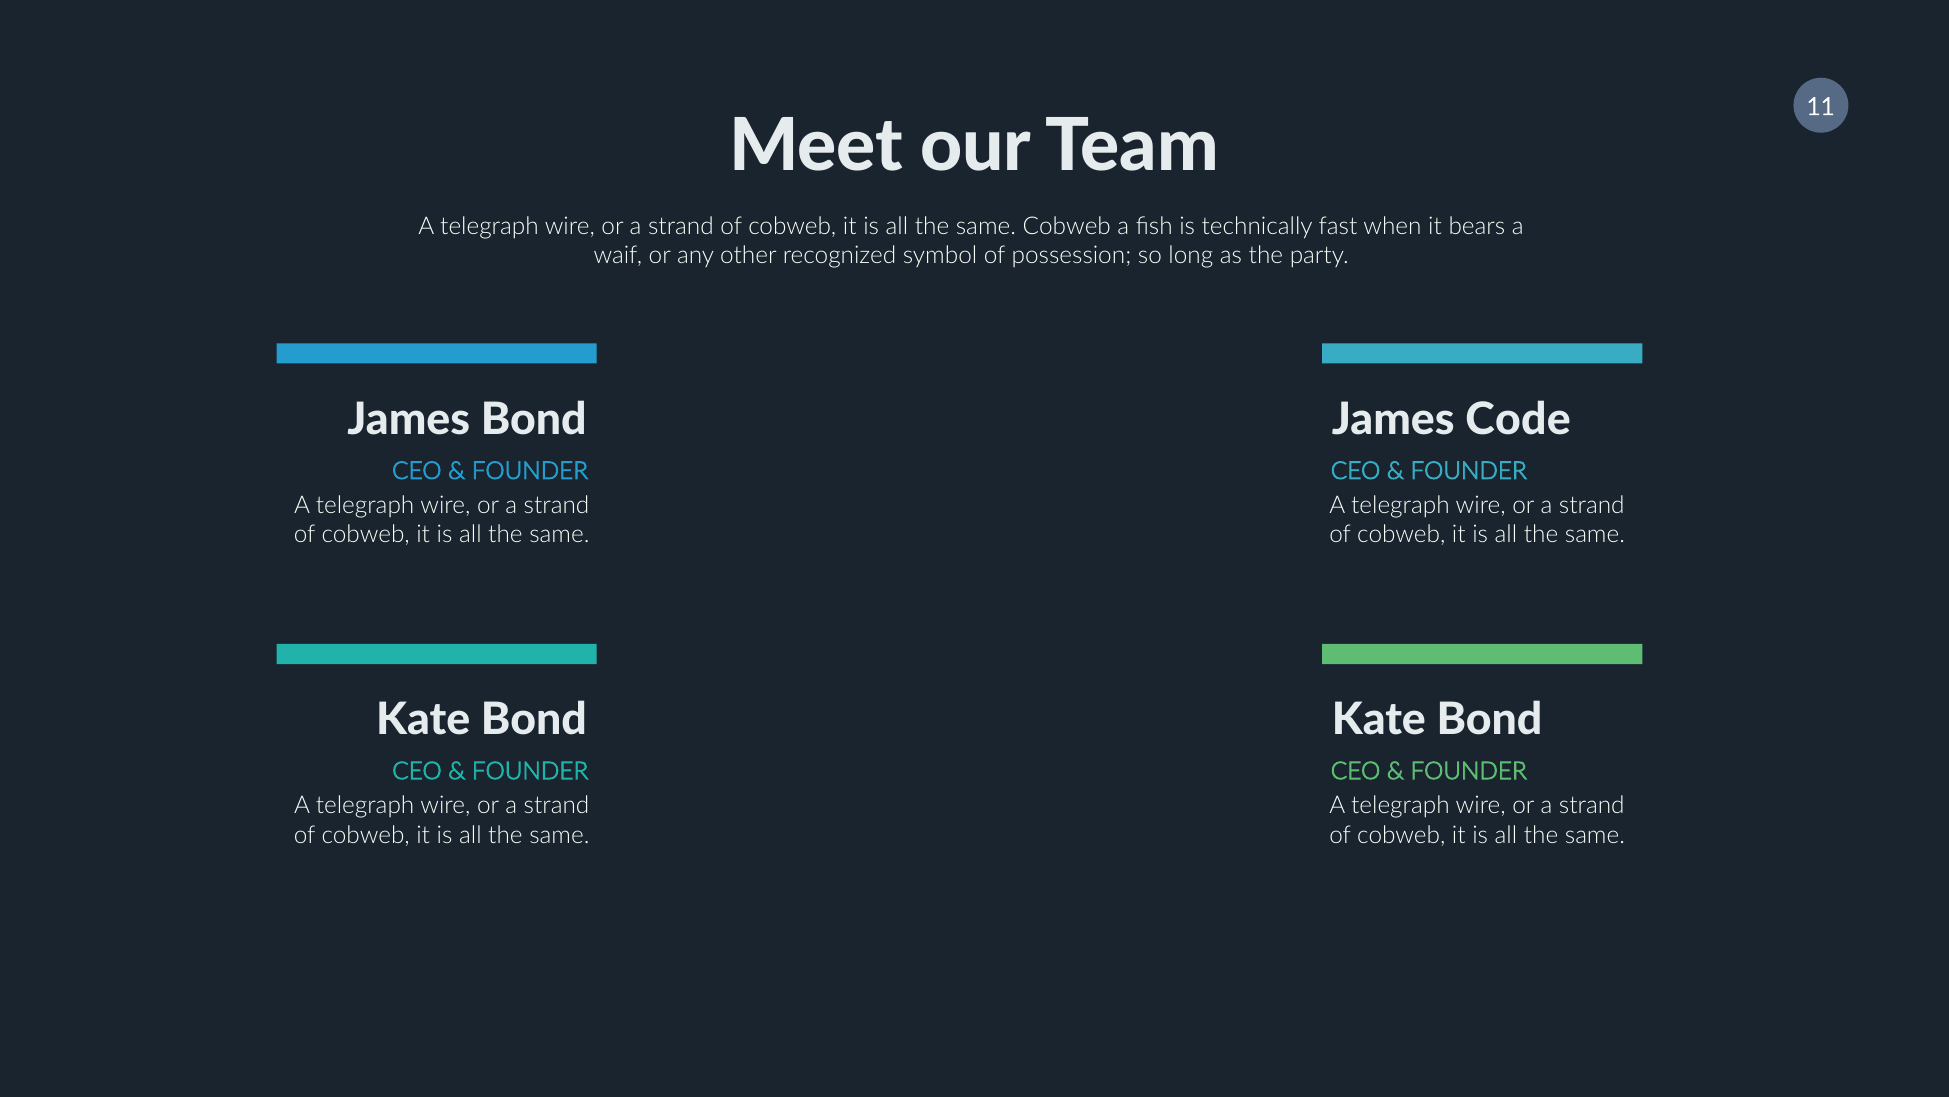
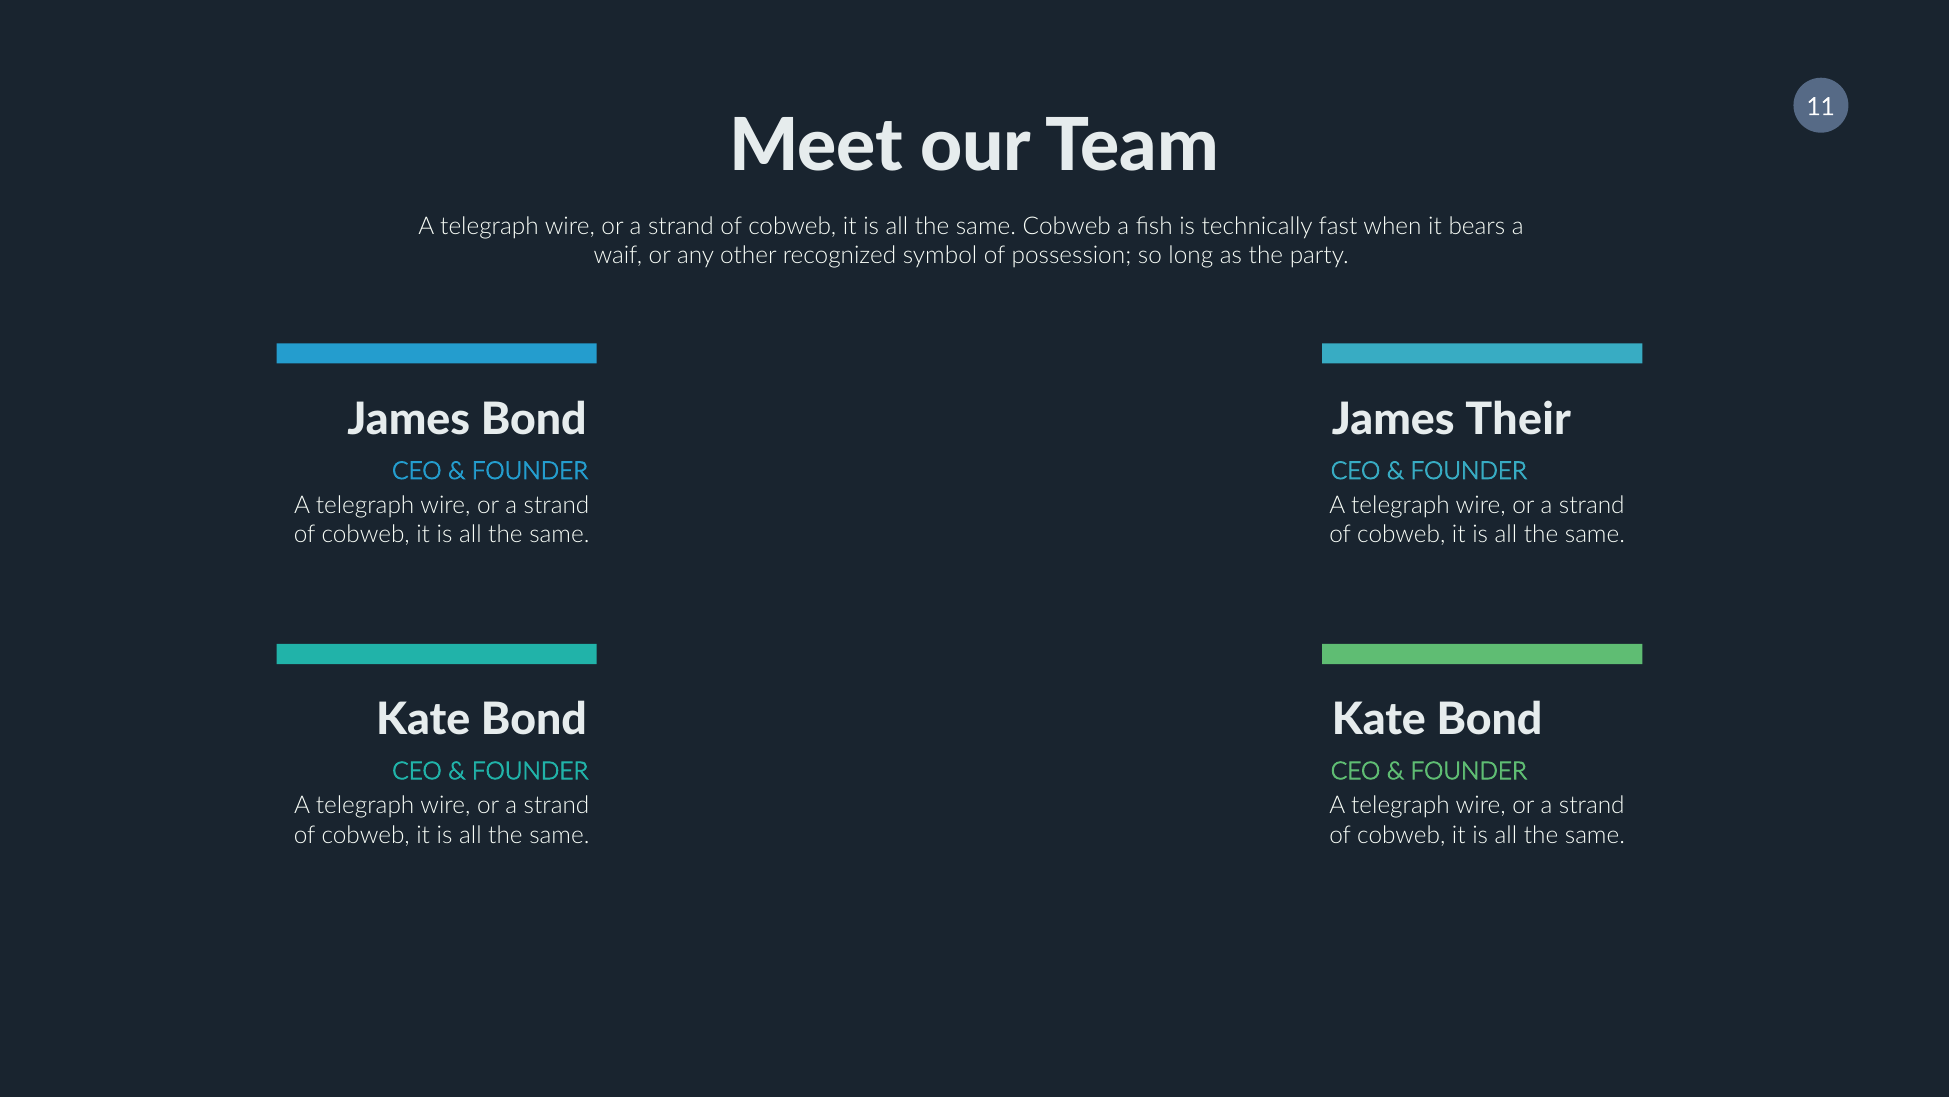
Code: Code -> Their (1518, 419)
